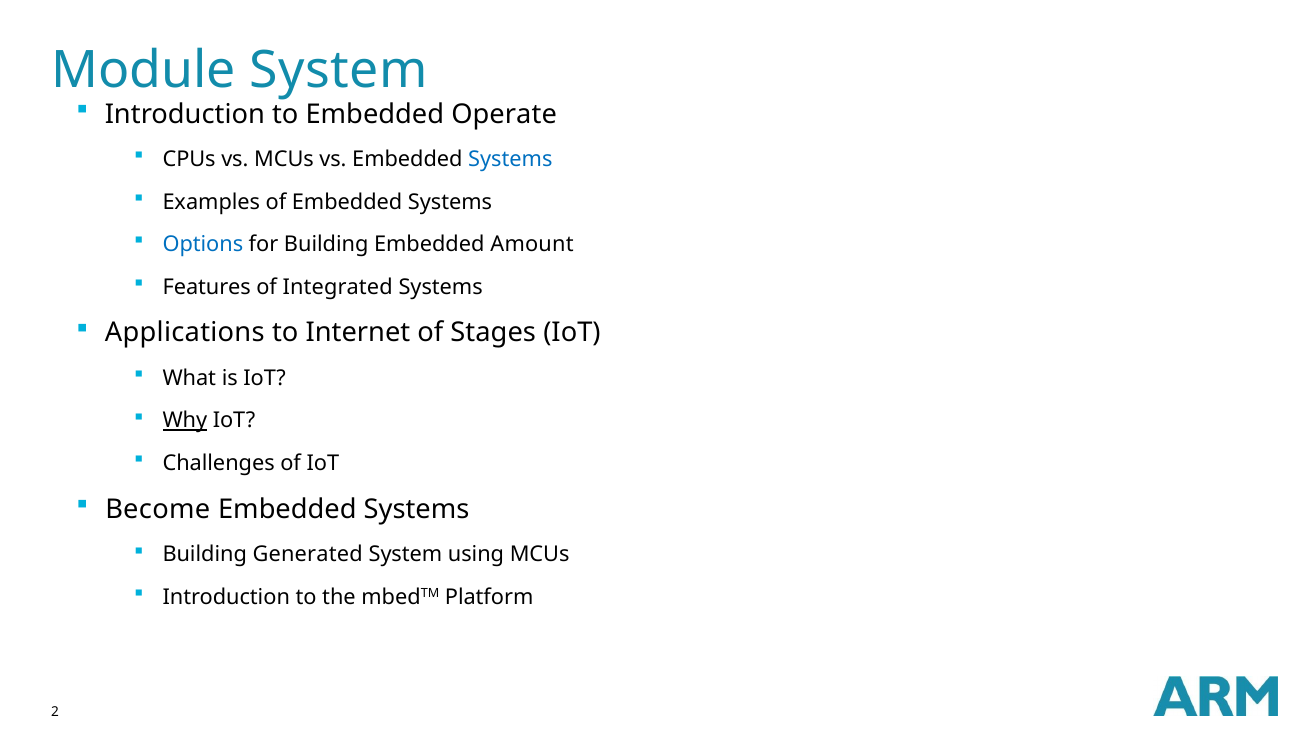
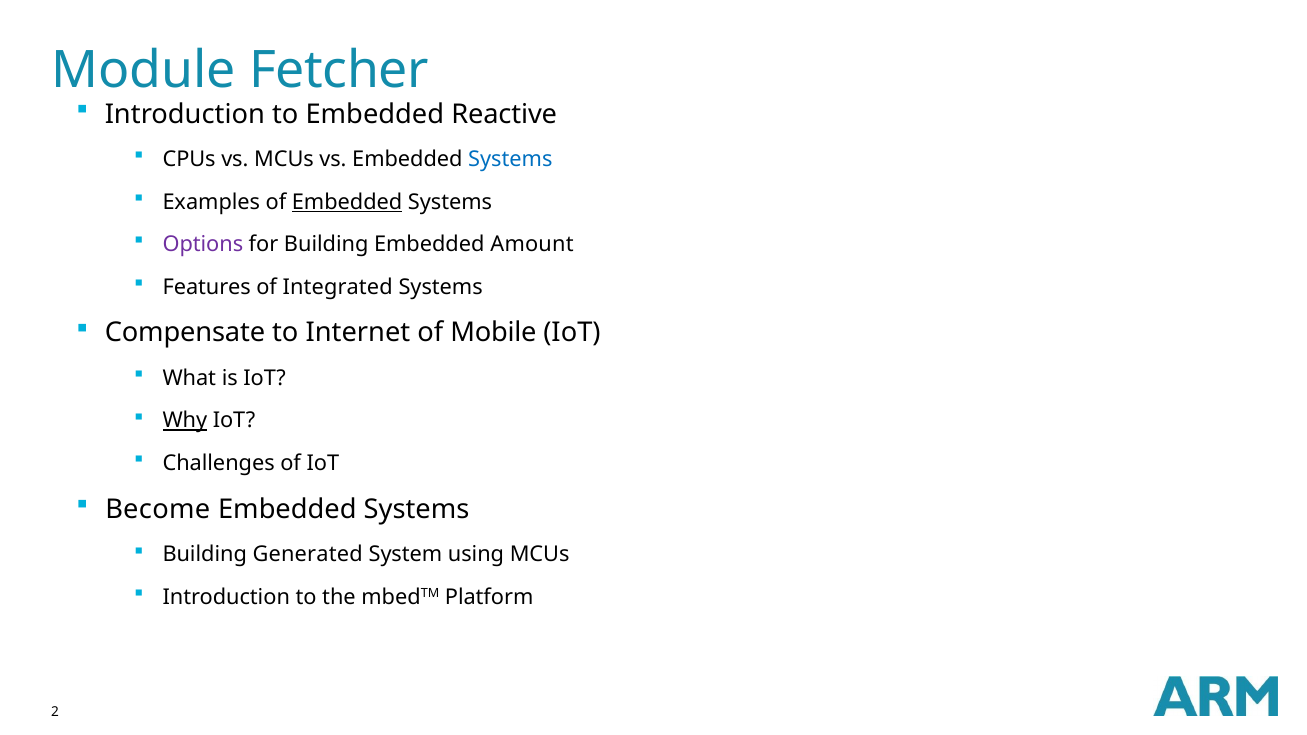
Module System: System -> Fetcher (339, 71)
Operate: Operate -> Reactive (504, 114)
Embedded underline: none -> present (347, 202)
Options colour: blue -> purple (203, 245)
Applications: Applications -> Compensate (185, 333)
Stages: Stages -> Mobile (493, 333)
